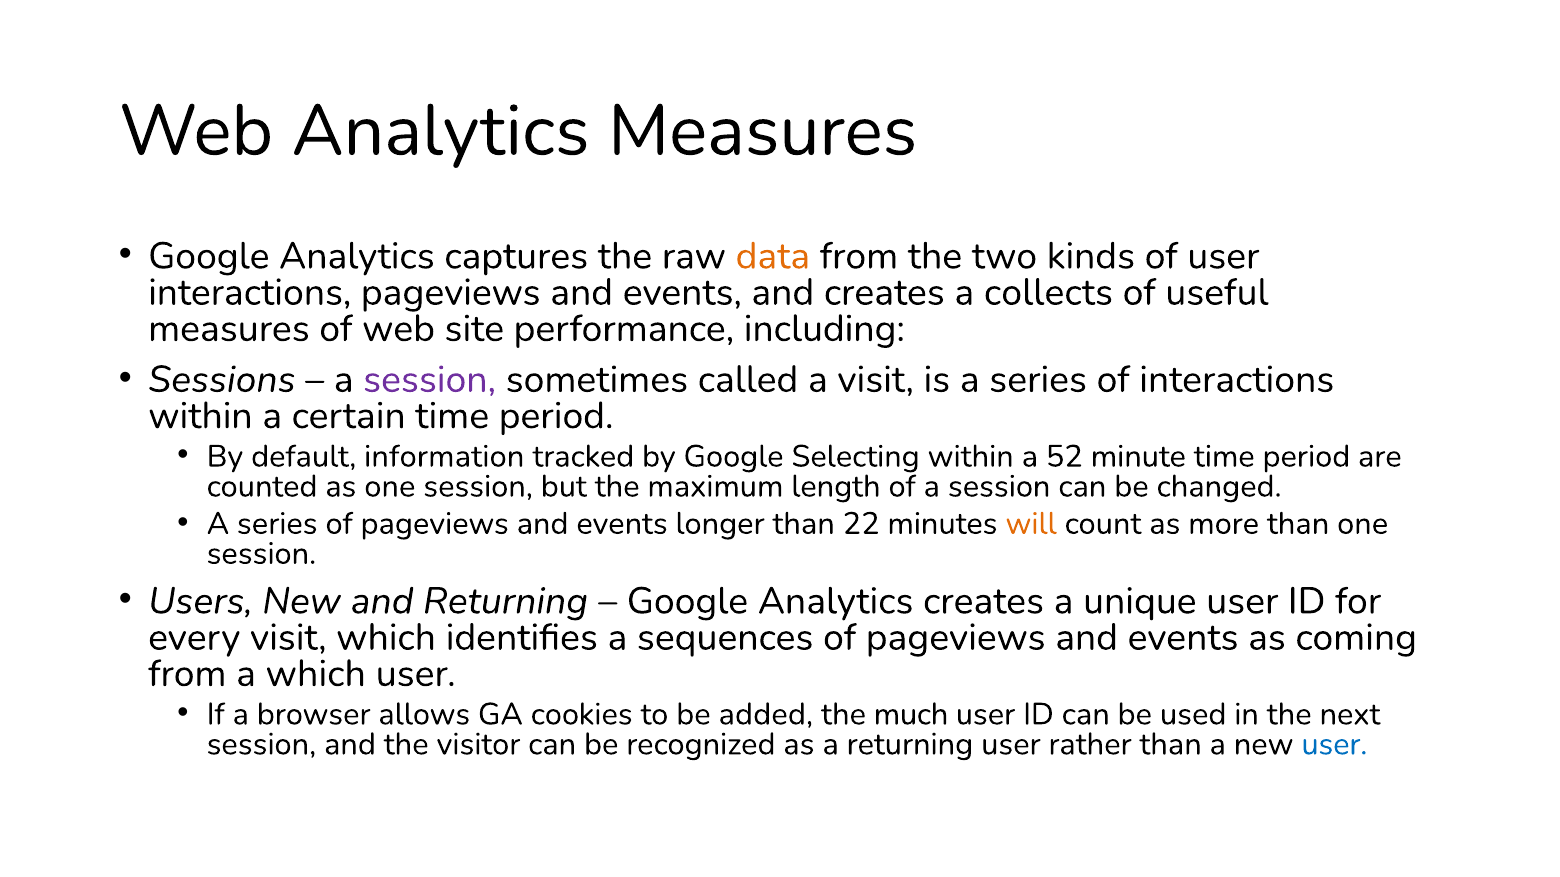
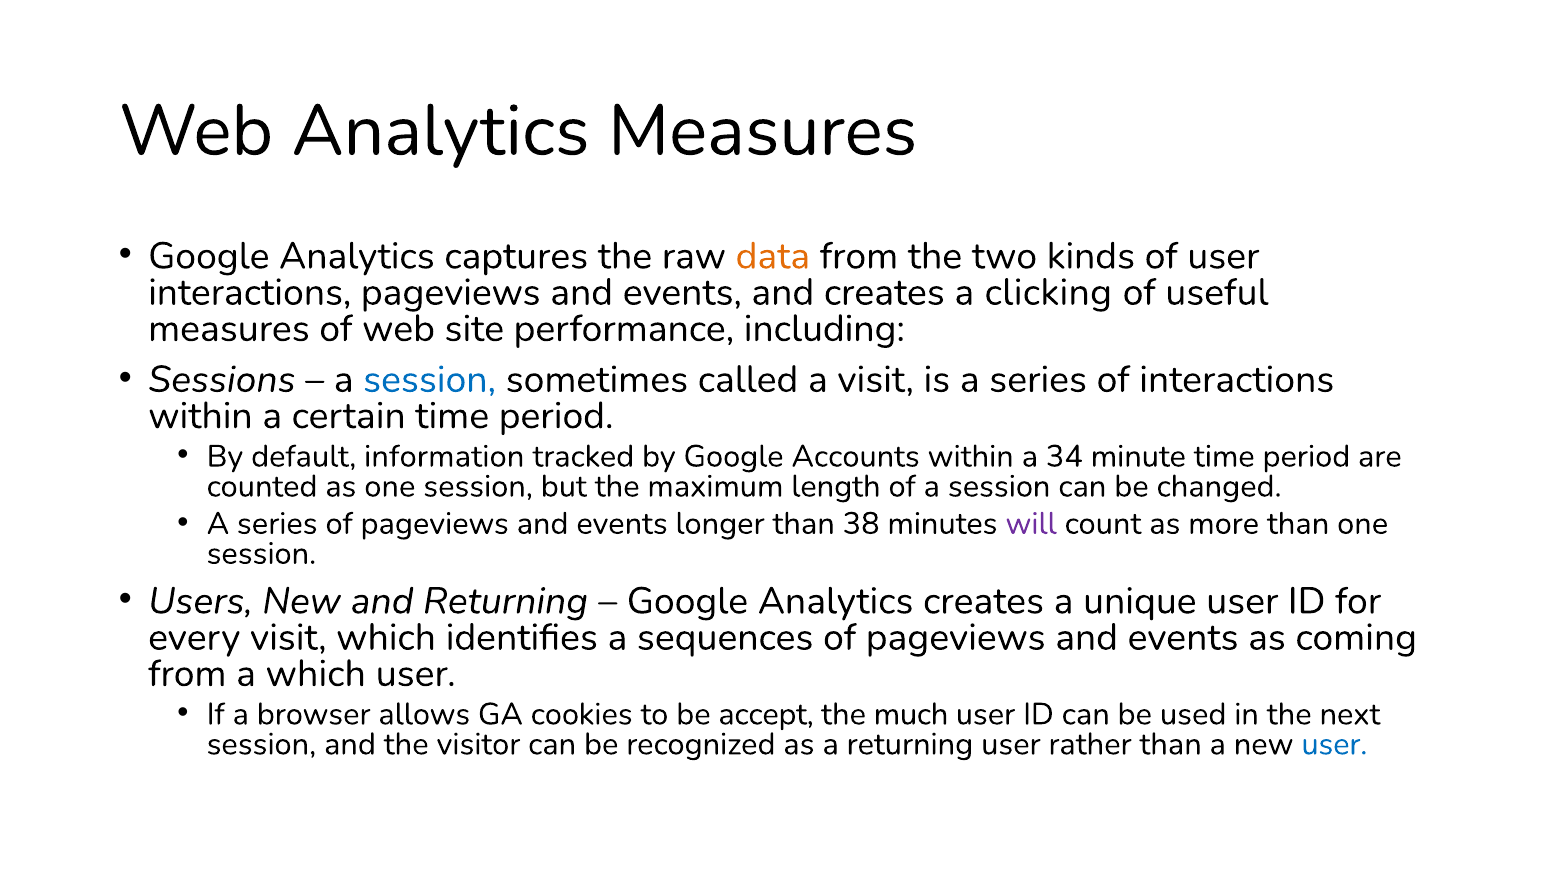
collects: collects -> clicking (1048, 292)
session colour: purple -> blue (430, 380)
Selecting: Selecting -> Accounts (856, 457)
52: 52 -> 34 (1064, 457)
22: 22 -> 38 (861, 524)
will colour: orange -> purple (1031, 524)
added: added -> accept (766, 715)
